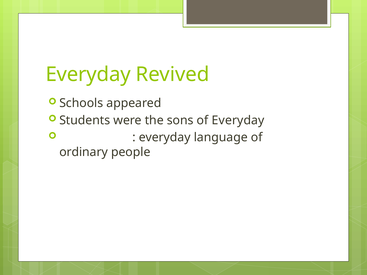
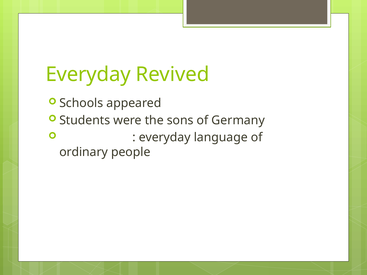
of Everyday: Everyday -> Germany (238, 120)
